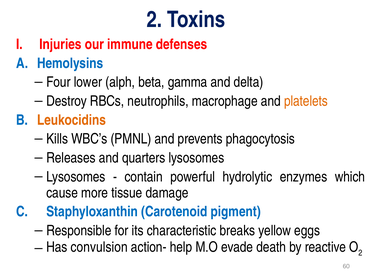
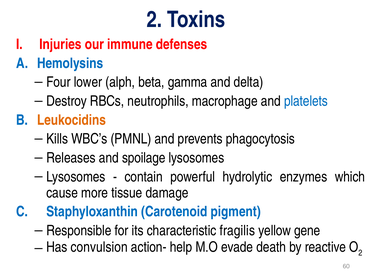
platelets colour: orange -> blue (306, 101)
quarters: quarters -> spoilage (144, 158)
breaks: breaks -> fragilis (237, 231)
eggs: eggs -> gene (307, 231)
